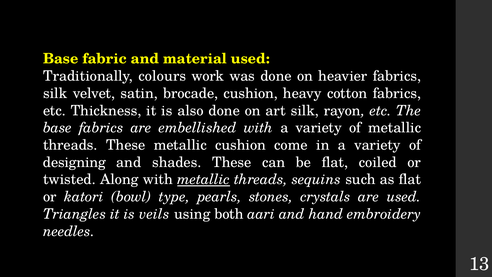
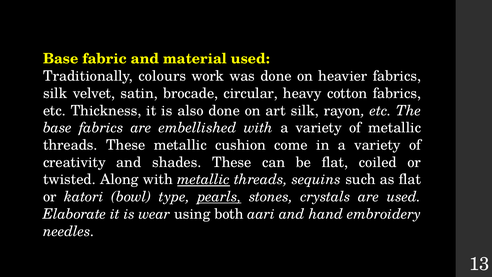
brocade cushion: cushion -> circular (251, 93)
designing: designing -> creativity (74, 162)
pearls underline: none -> present (219, 197)
Triangles: Triangles -> Elaborate (75, 214)
veils: veils -> wear (155, 214)
